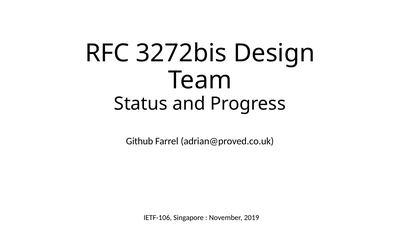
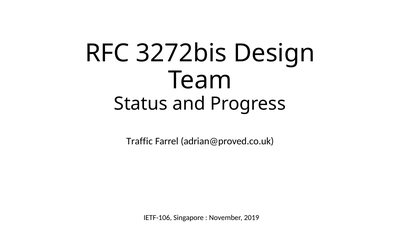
Github: Github -> Traffic (139, 141)
